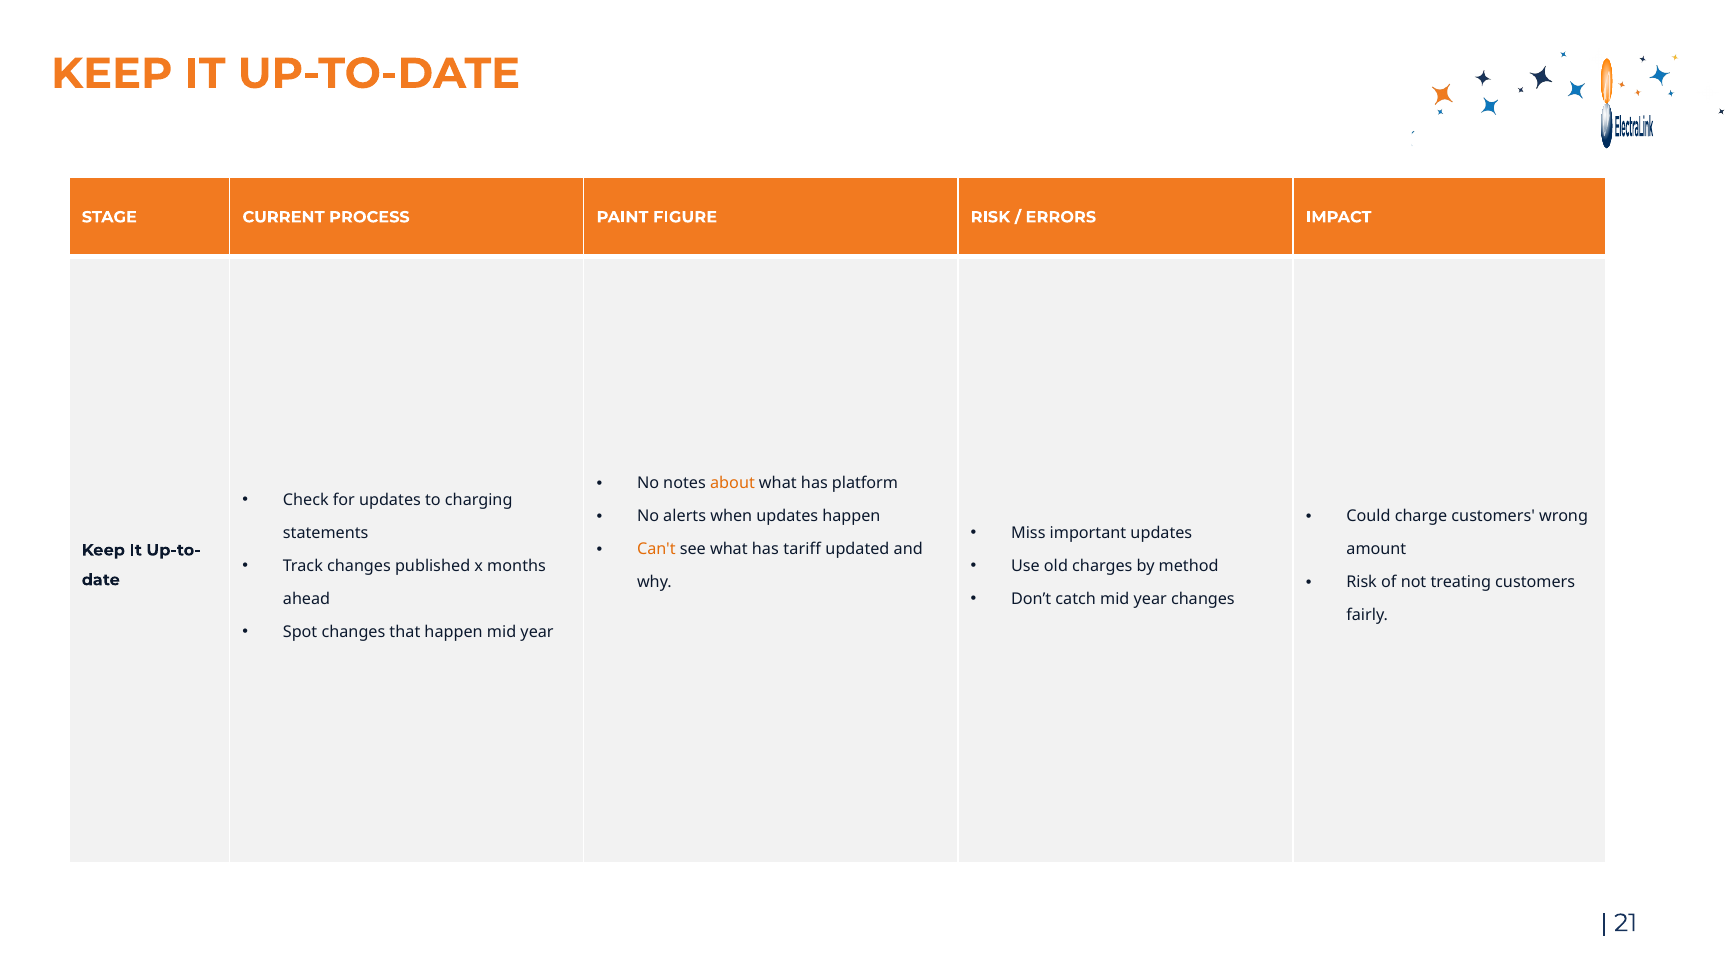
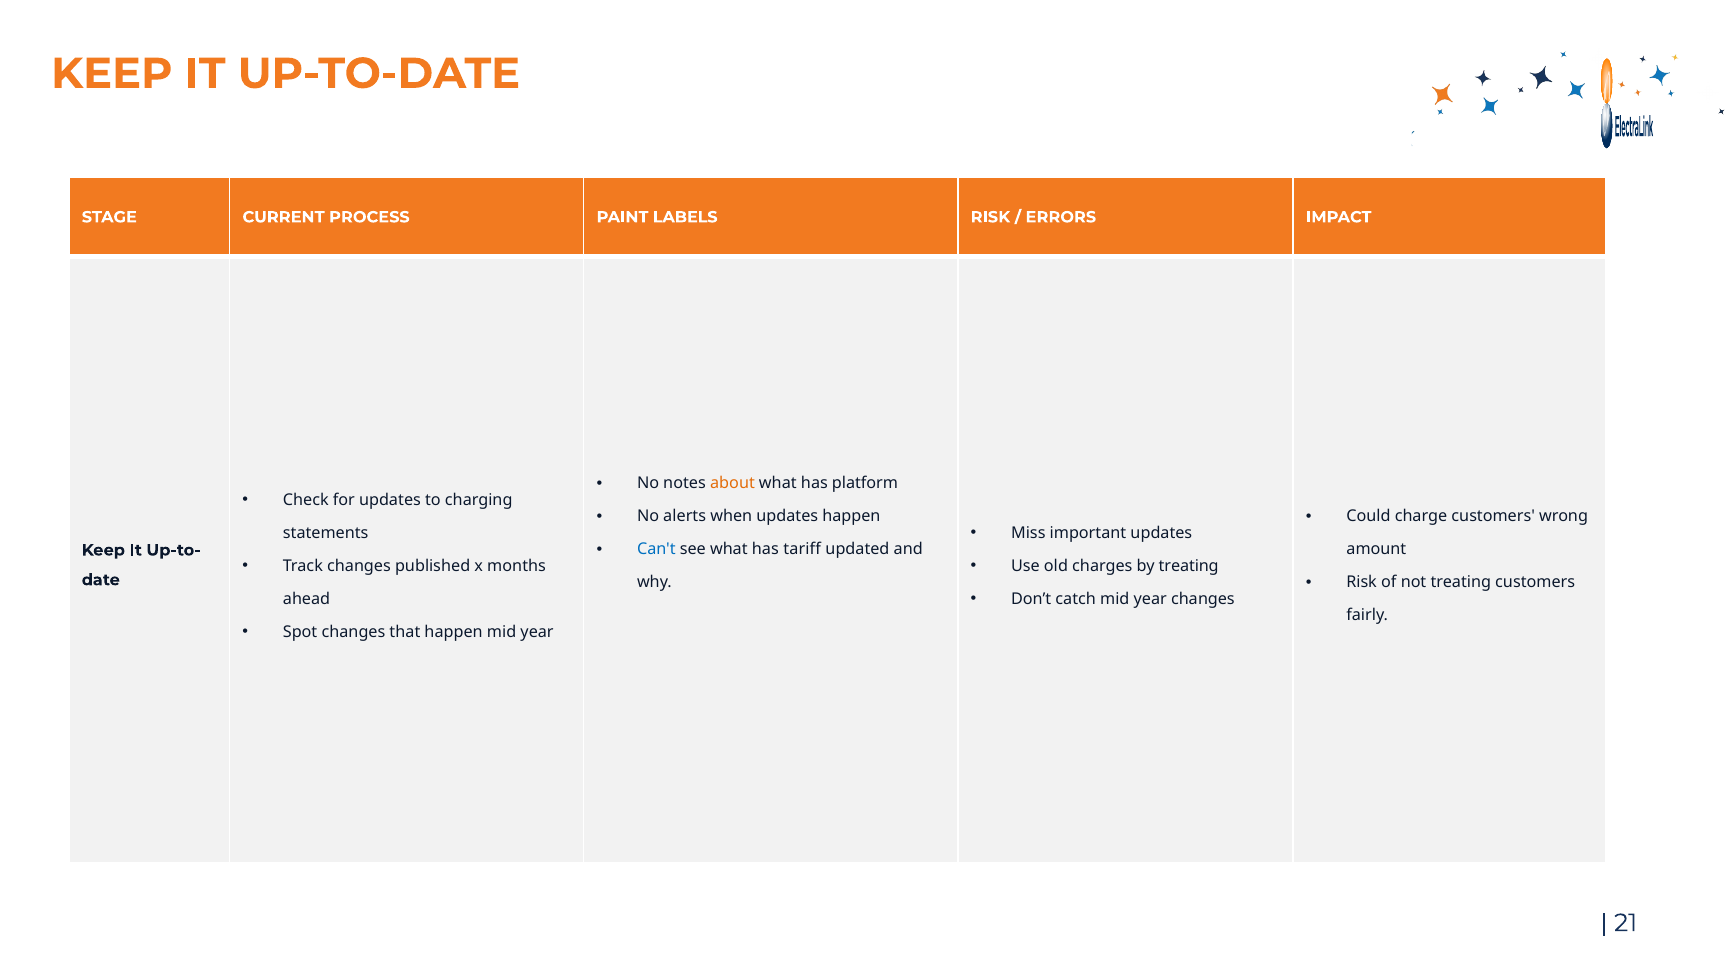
FIGURE: FIGURE -> LABELS (685, 217)
Can't colour: orange -> blue (656, 549)
by method: method -> treating (1189, 566)
